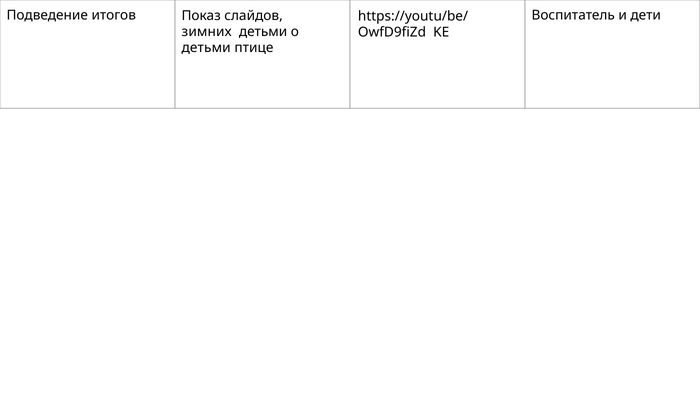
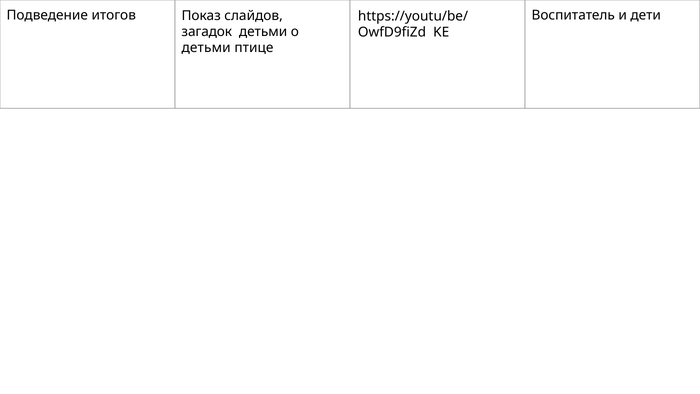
зимних: зимних -> загадок (207, 32)
